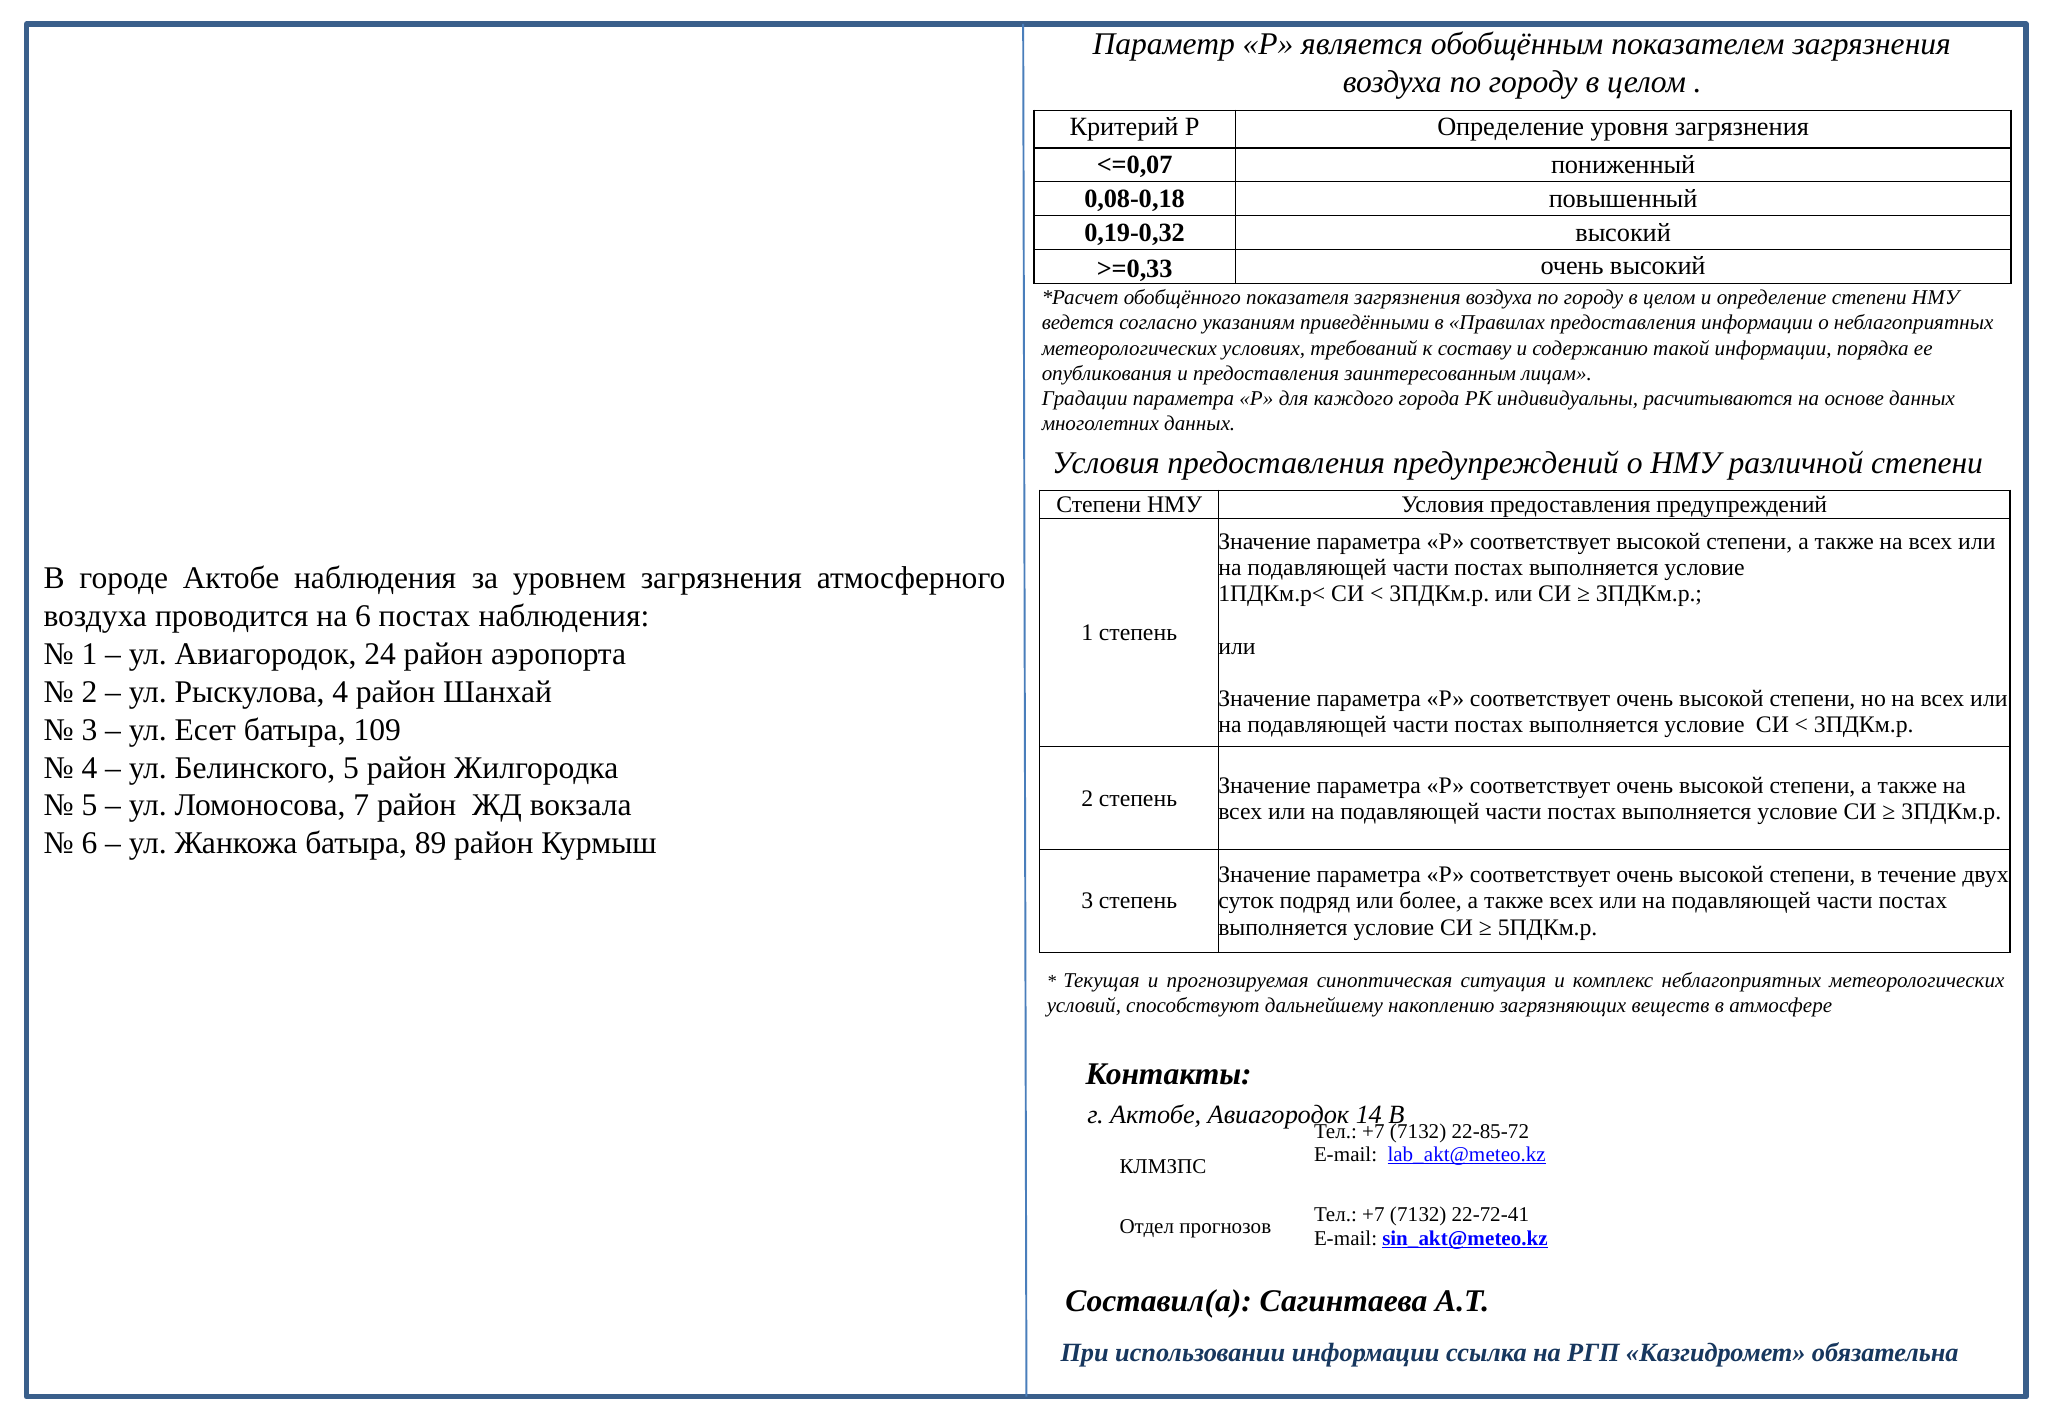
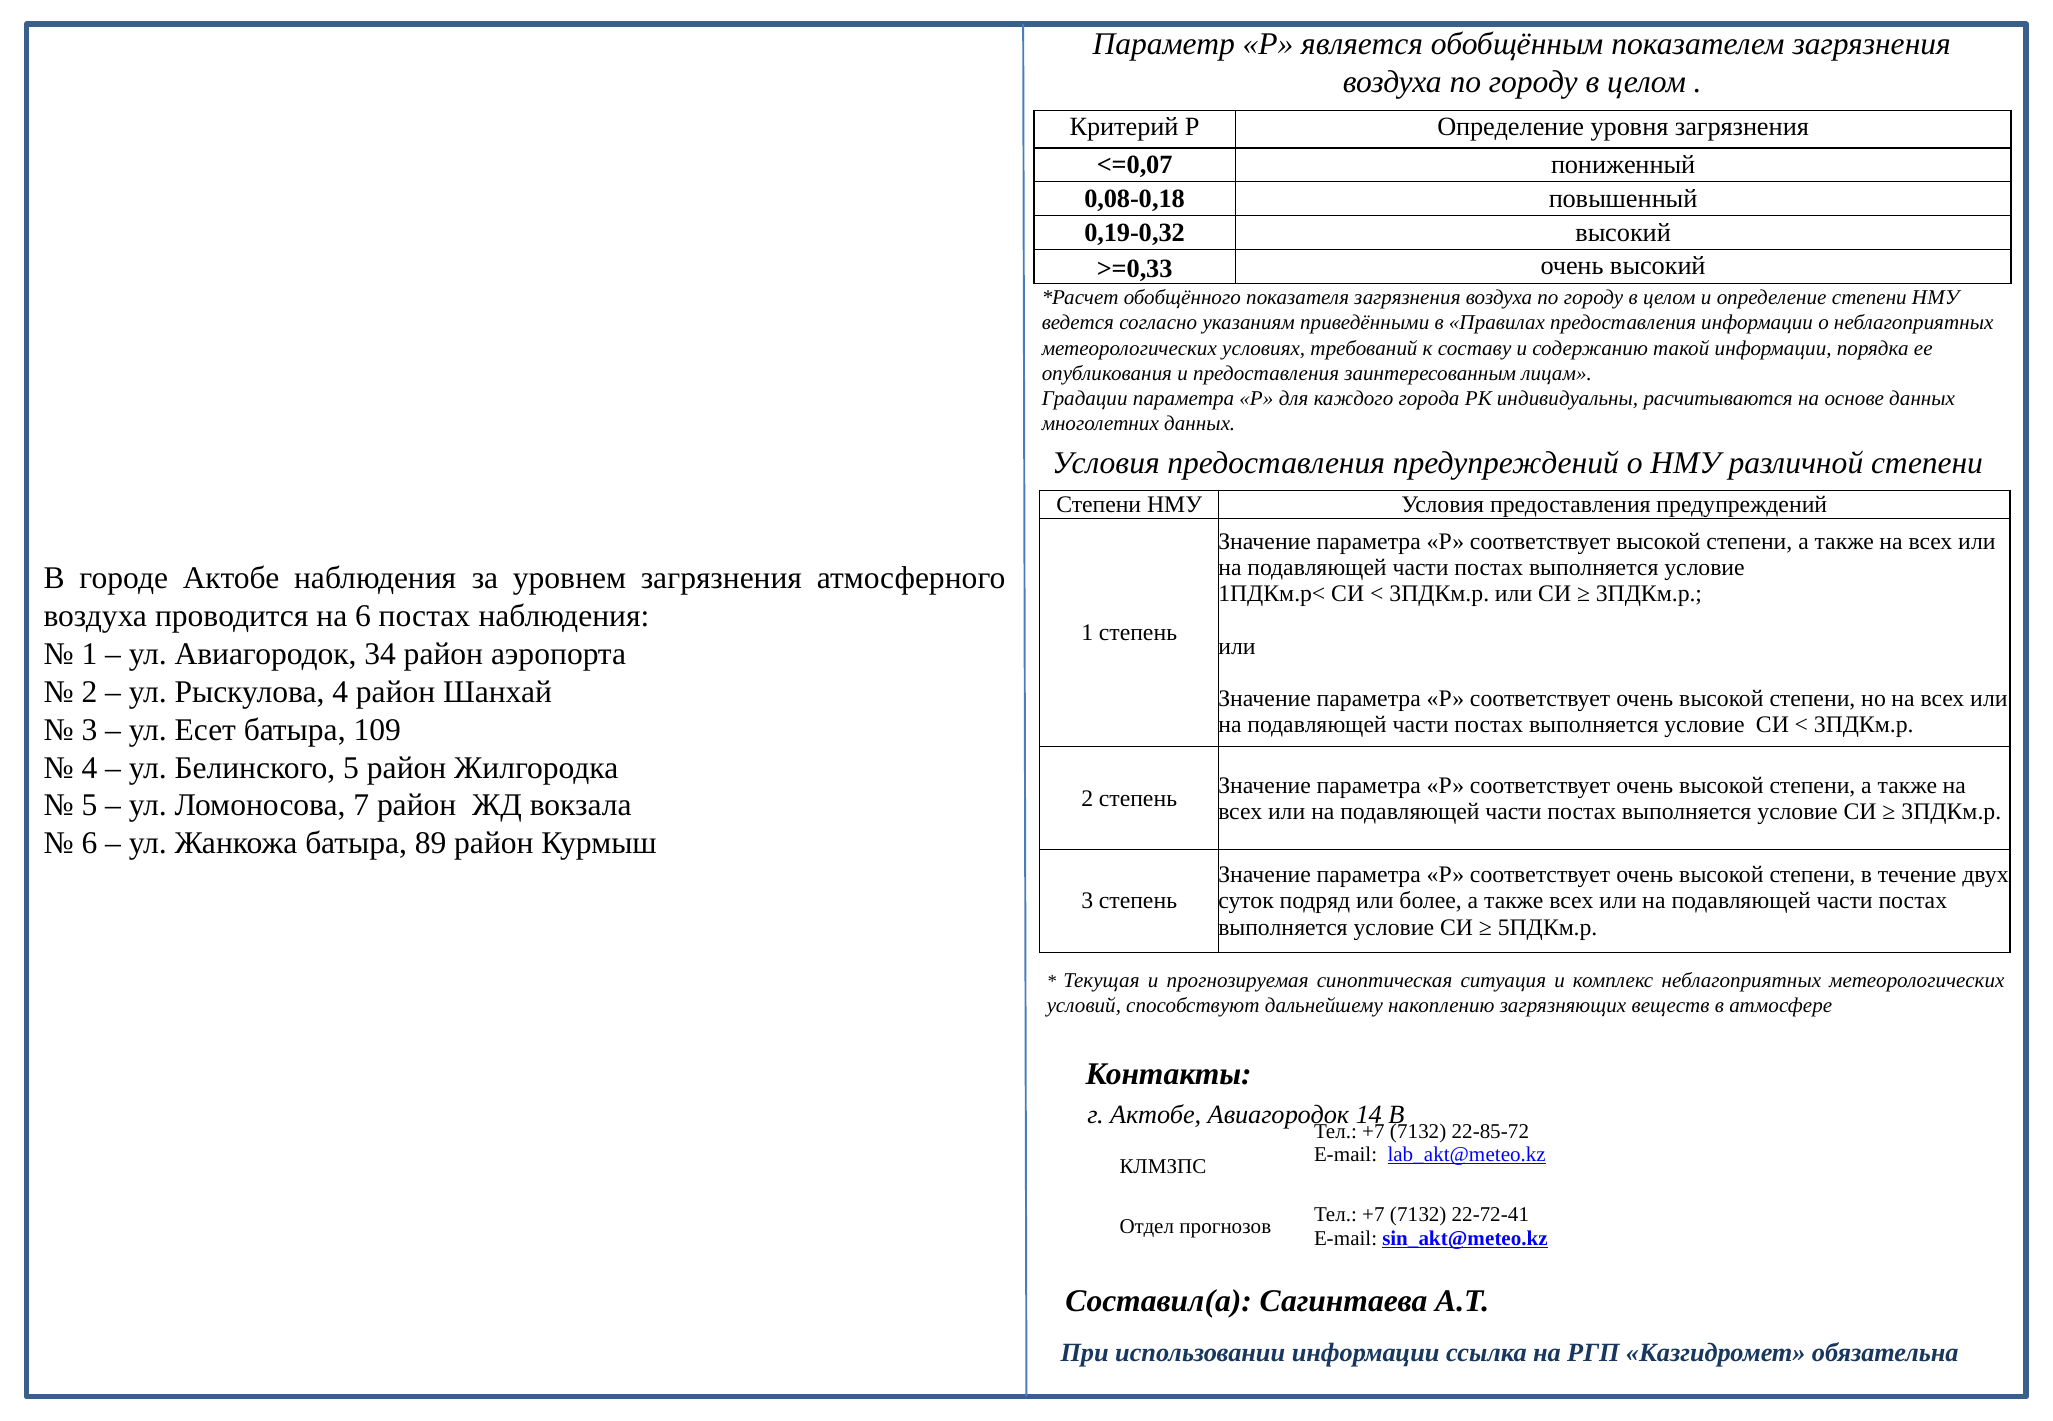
24: 24 -> 34 (380, 654)
